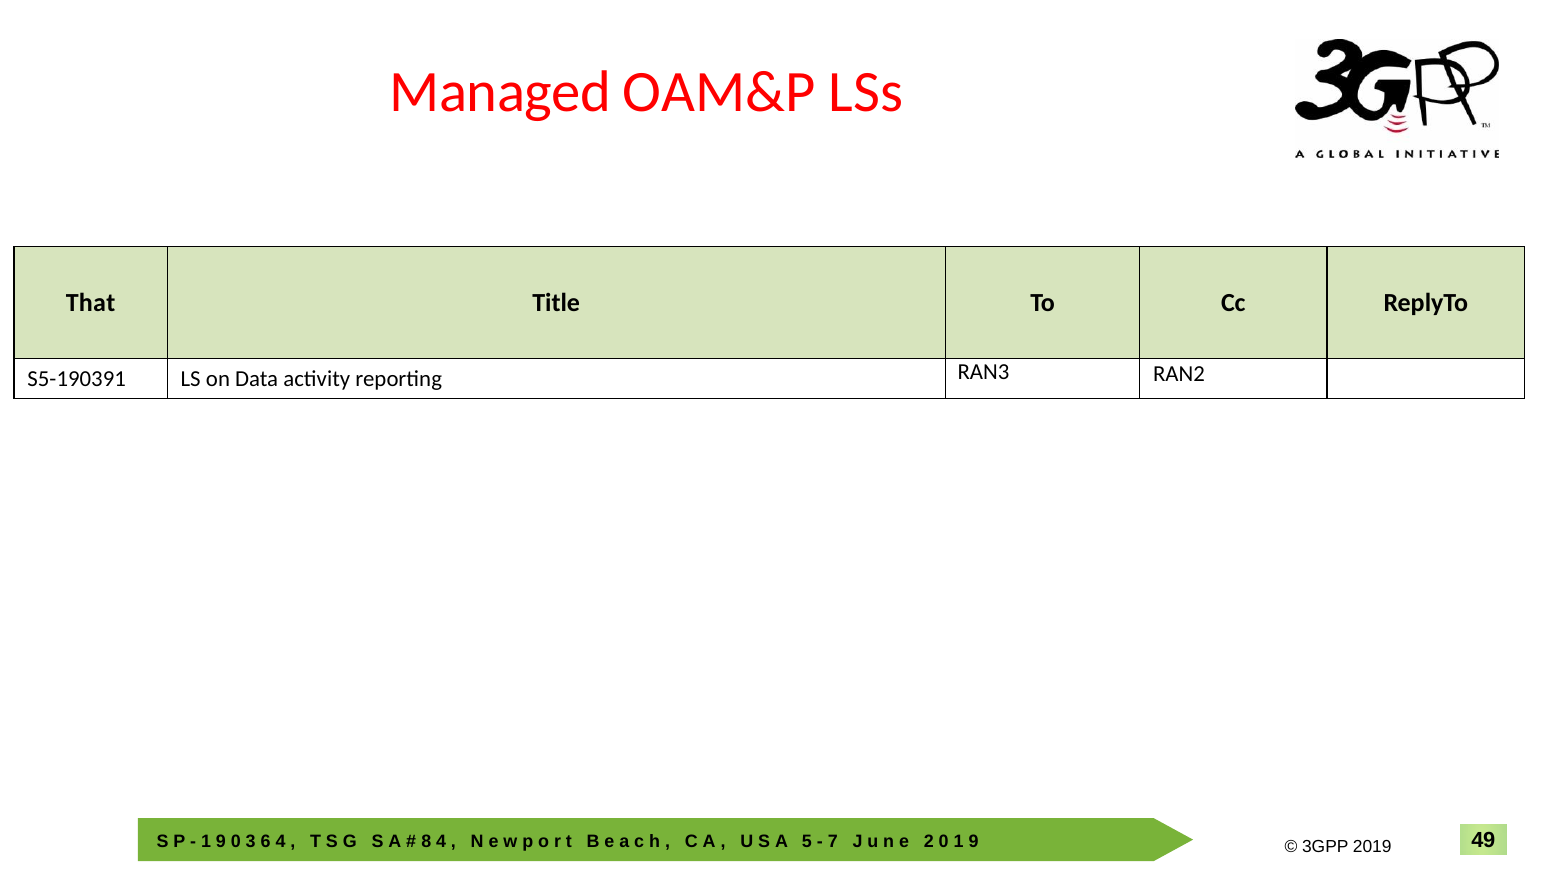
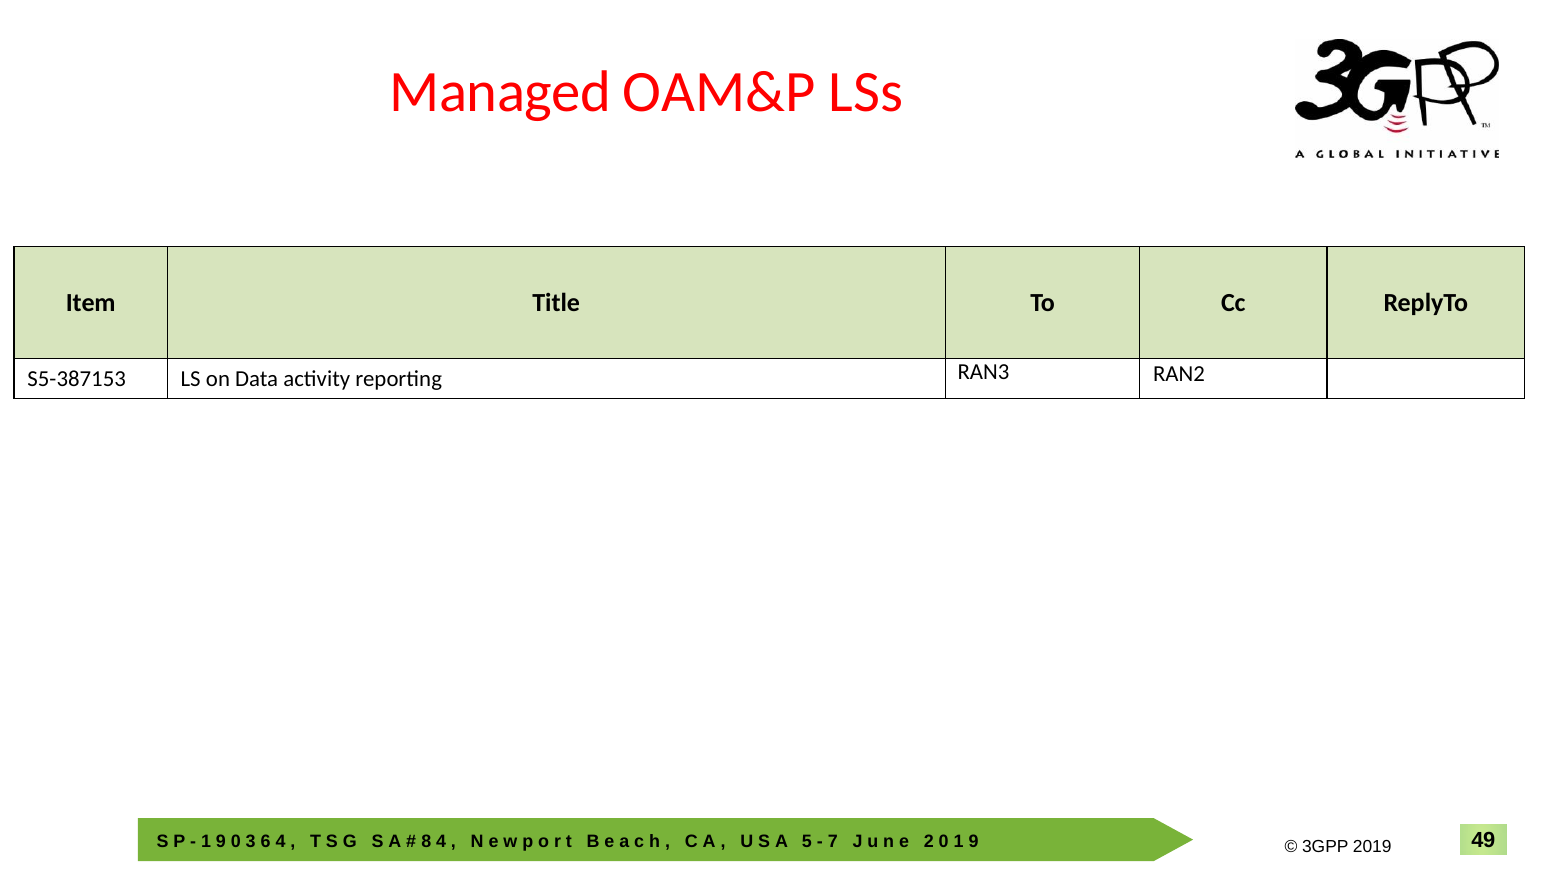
That: That -> Item (91, 303)
S5-190391: S5-190391 -> S5-387153 (77, 379)
